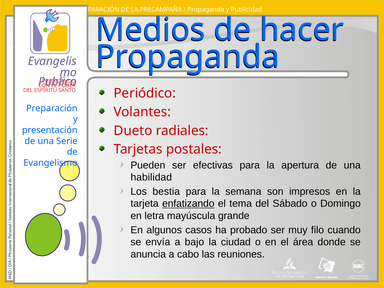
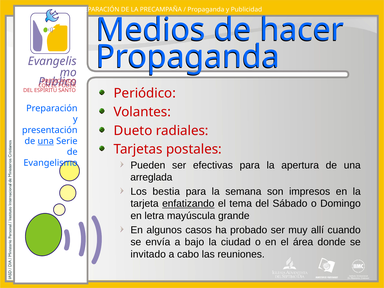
una underline: none -> present (46, 141)
habilidad: habilidad -> arreglada (151, 177)
filo: filo -> allí (318, 230)
anuncia: anuncia -> invitado (148, 254)
